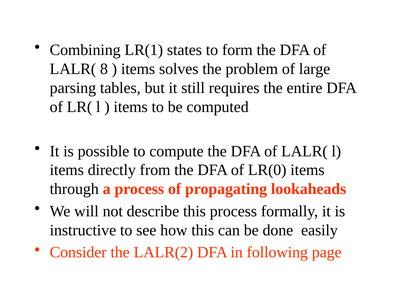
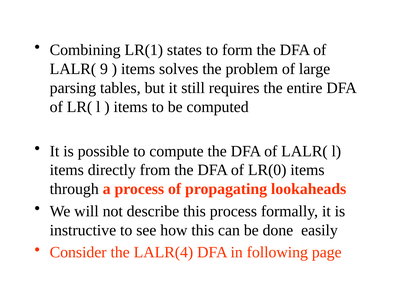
8: 8 -> 9 (104, 69)
LALR(2: LALR(2 -> LALR(4 (163, 252)
